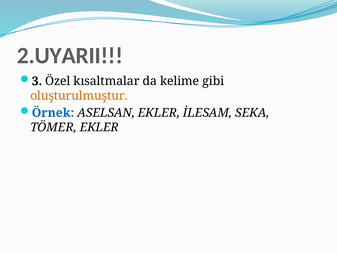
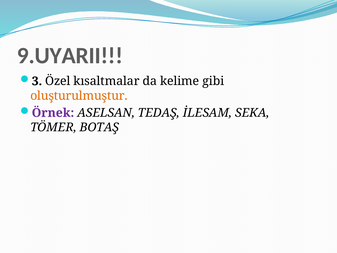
2.UYARII: 2.UYARII -> 9.UYARII (70, 56)
Örnek colour: blue -> purple (53, 113)
ASELSAN EKLER: EKLER -> TEDAŞ (159, 113)
TÖMER EKLER: EKLER -> BOTAŞ (99, 127)
